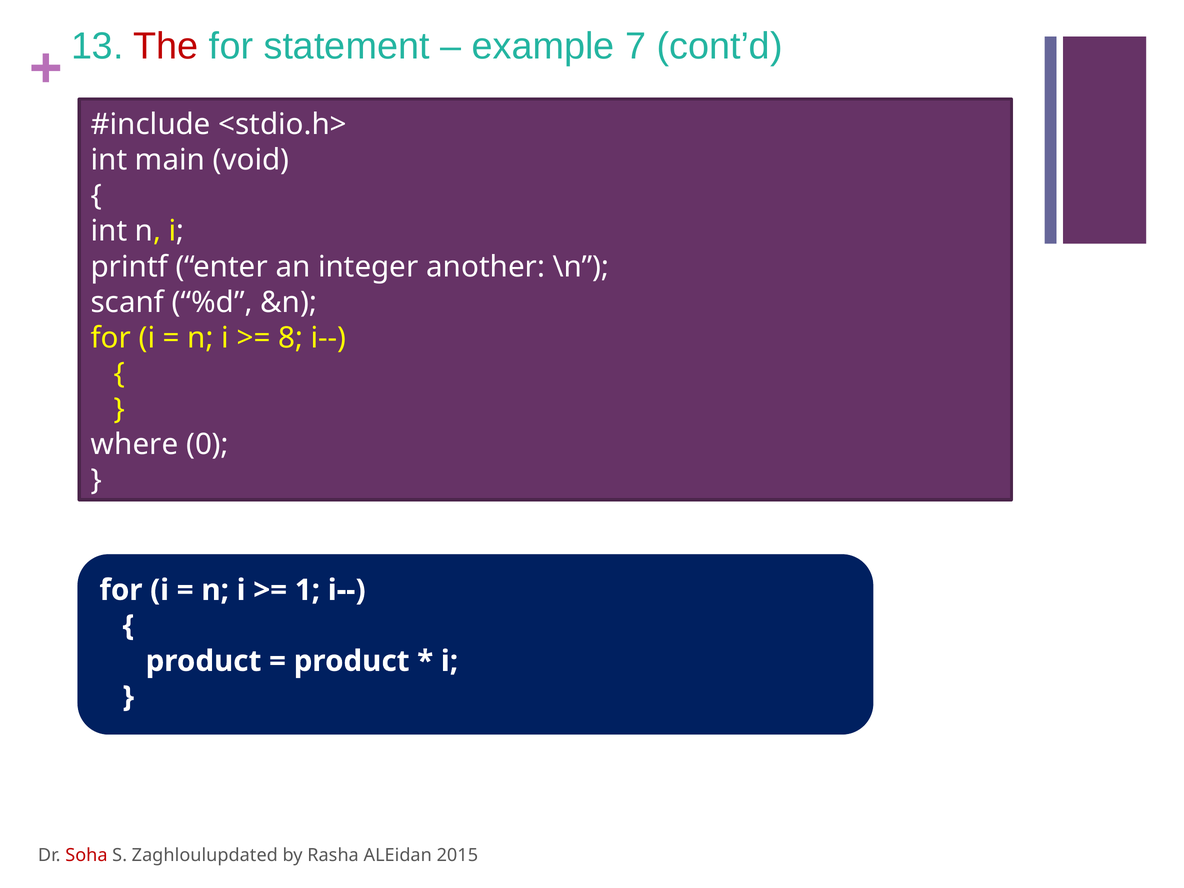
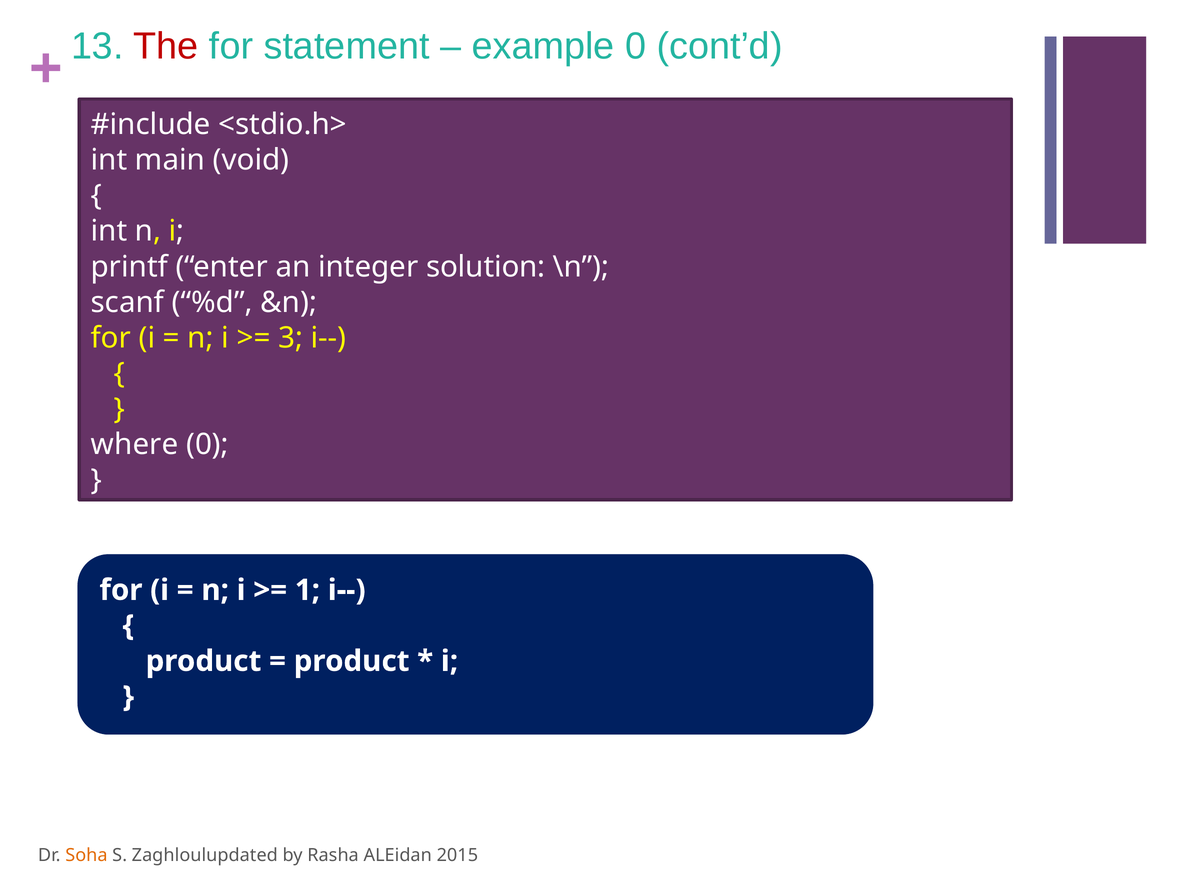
example 7: 7 -> 0 (636, 46)
another: another -> solution (486, 267)
8: 8 -> 3 (291, 338)
Soha colour: red -> orange (86, 855)
